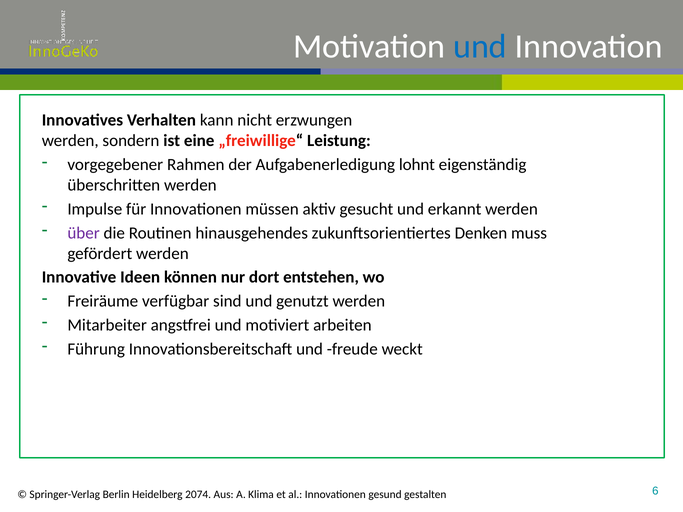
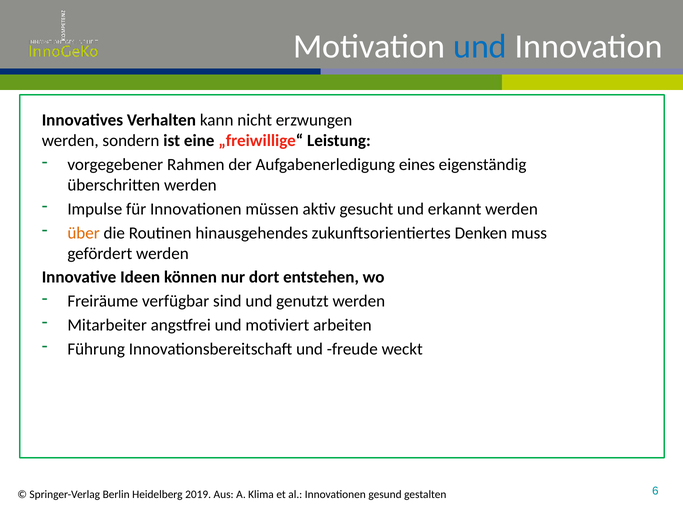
lohnt: lohnt -> eines (417, 165)
über colour: purple -> orange (84, 233)
2074: 2074 -> 2019 (198, 495)
